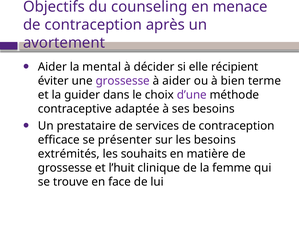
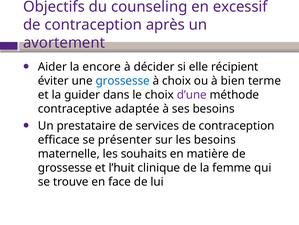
menace: menace -> excessif (240, 7)
mental: mental -> encore (102, 67)
grossesse colour: purple -> blue (123, 81)
à aider: aider -> choix (177, 81)
extrémités: extrémités -> maternelle (69, 153)
